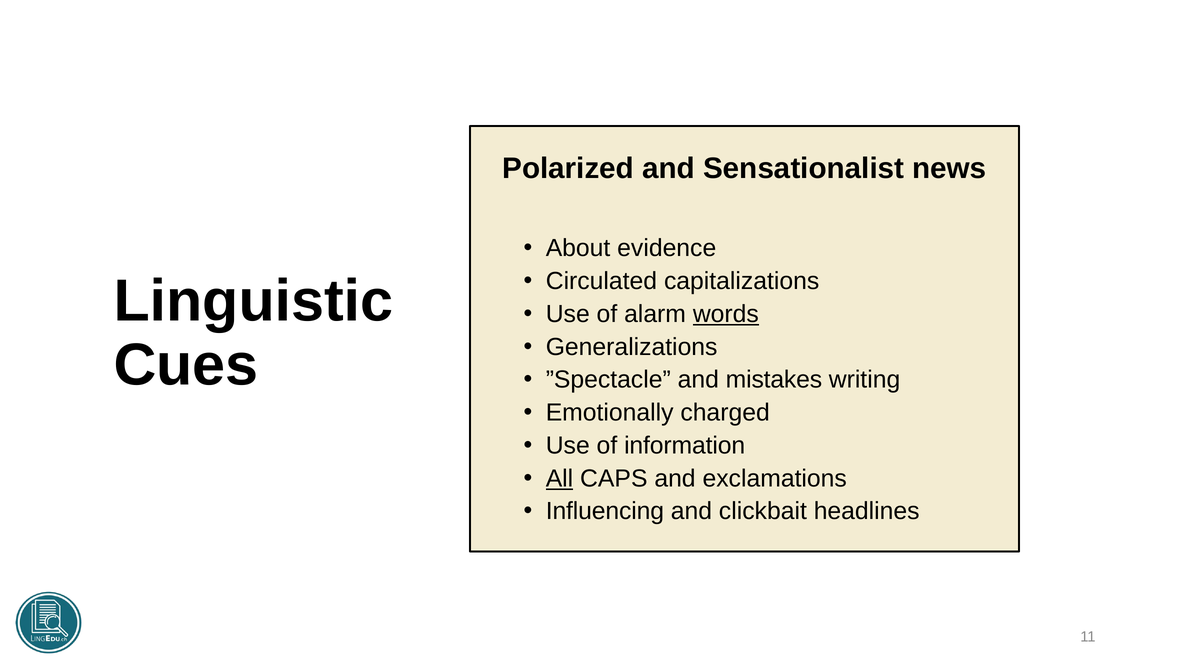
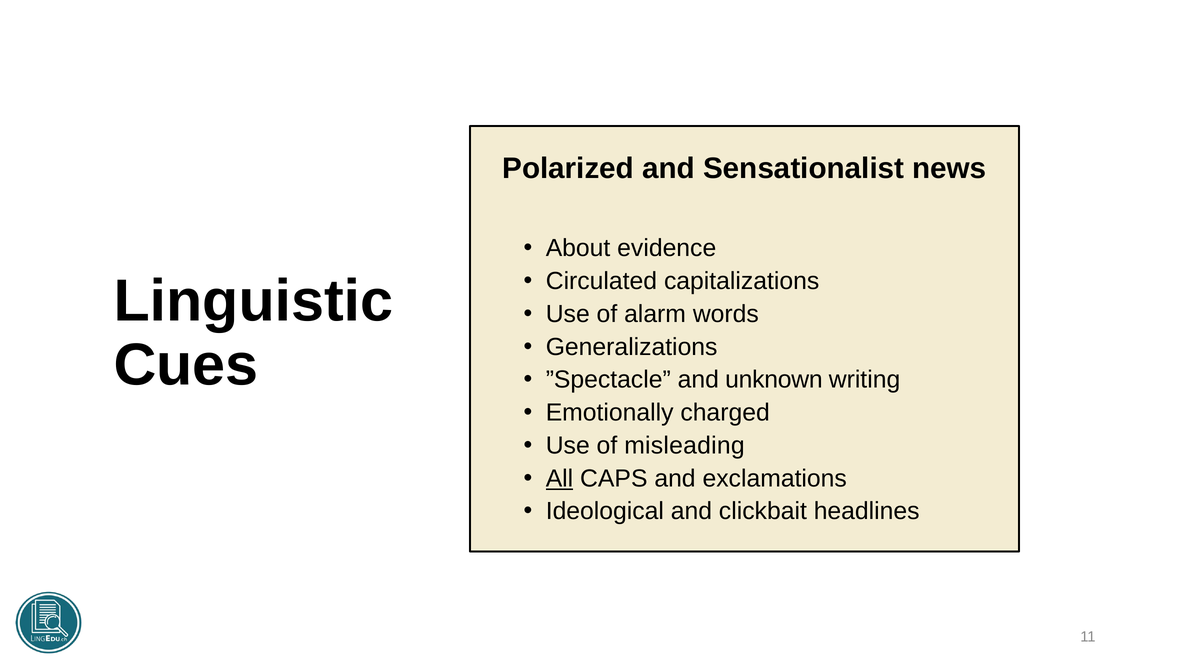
words underline: present -> none (726, 314)
mistakes: mistakes -> unknown (774, 380)
information: information -> misleading (684, 446)
Influencing: Influencing -> Ideological (605, 511)
